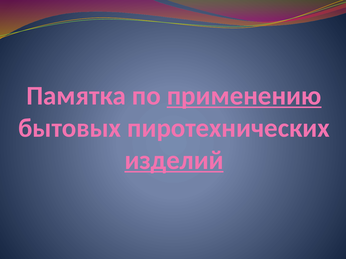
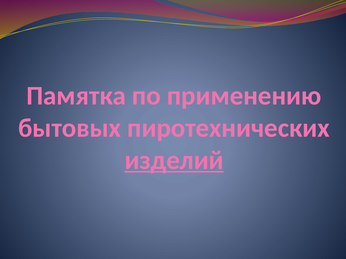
применению underline: present -> none (244, 96)
